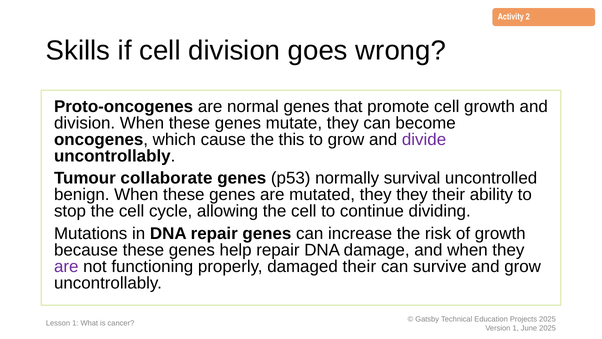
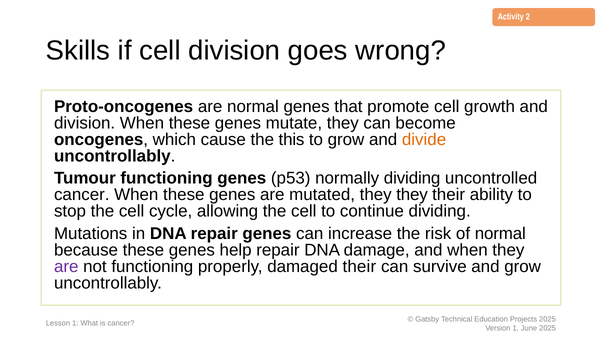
divide colour: purple -> orange (424, 140)
Tumour collaborate: collaborate -> functioning (167, 178)
normally survival: survival -> dividing (412, 178)
benign: benign -> cancer (82, 195)
of growth: growth -> normal (500, 233)
